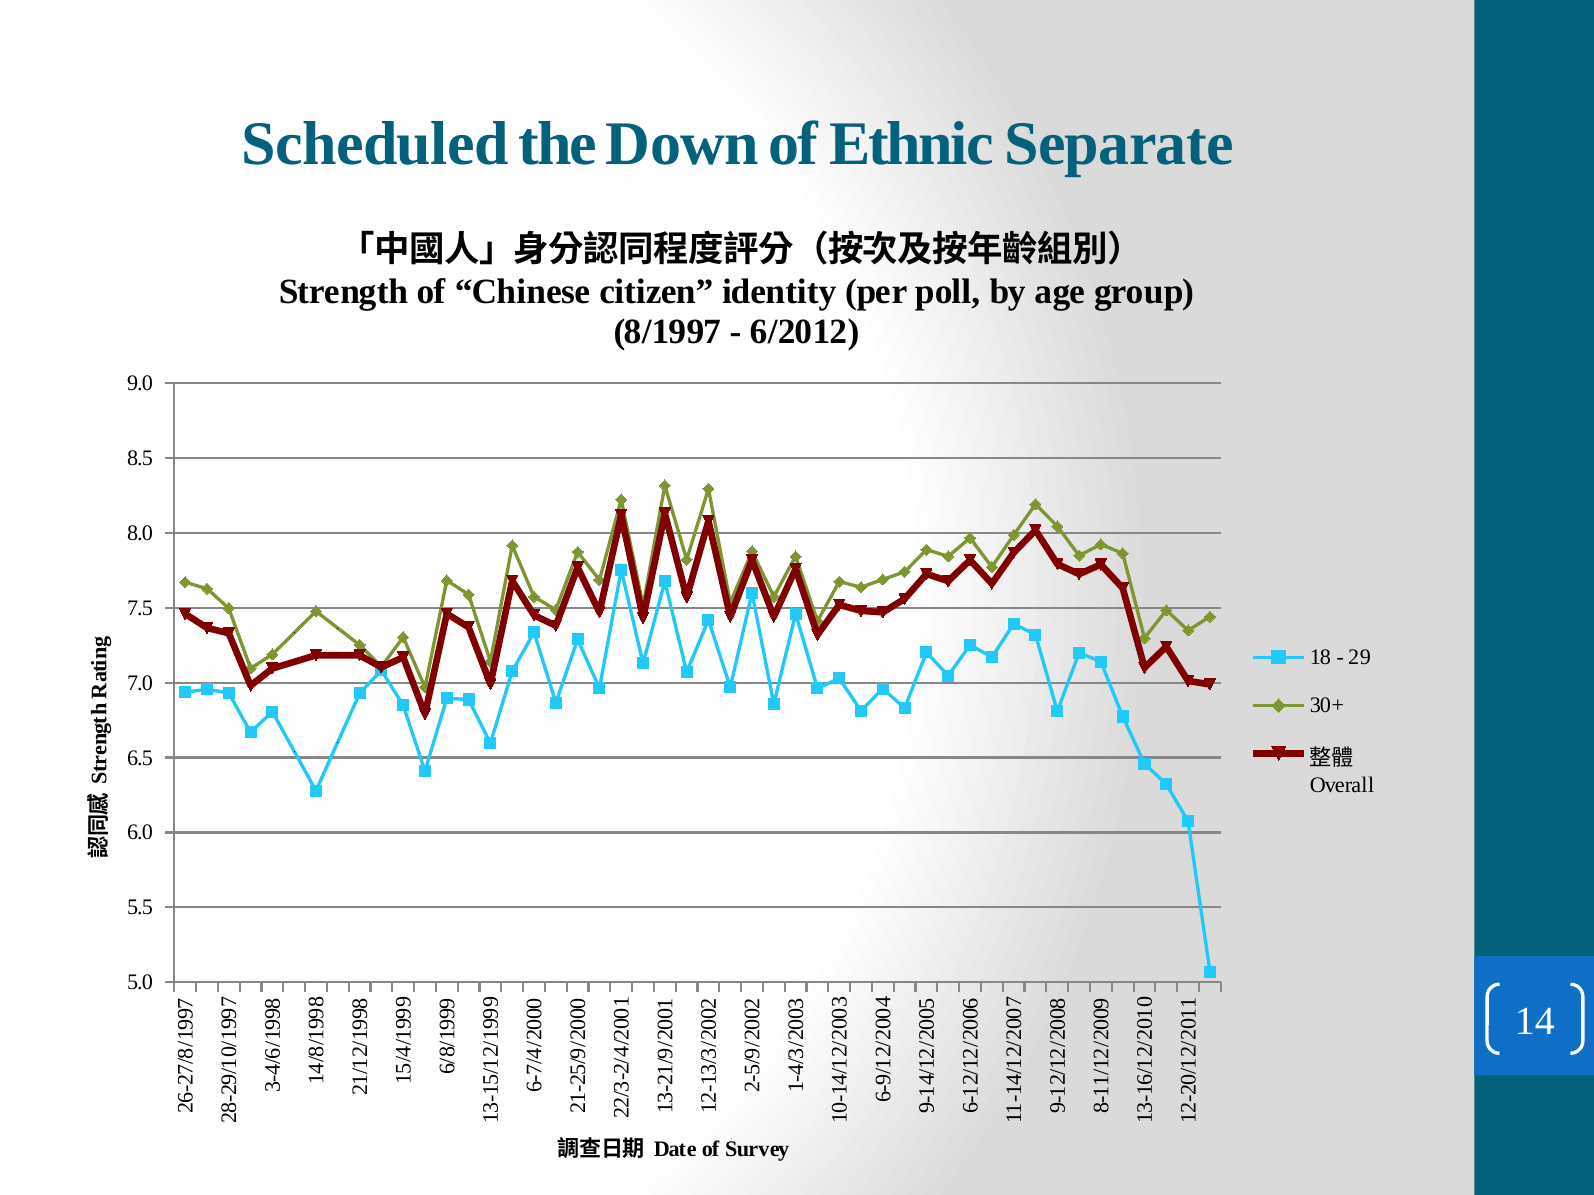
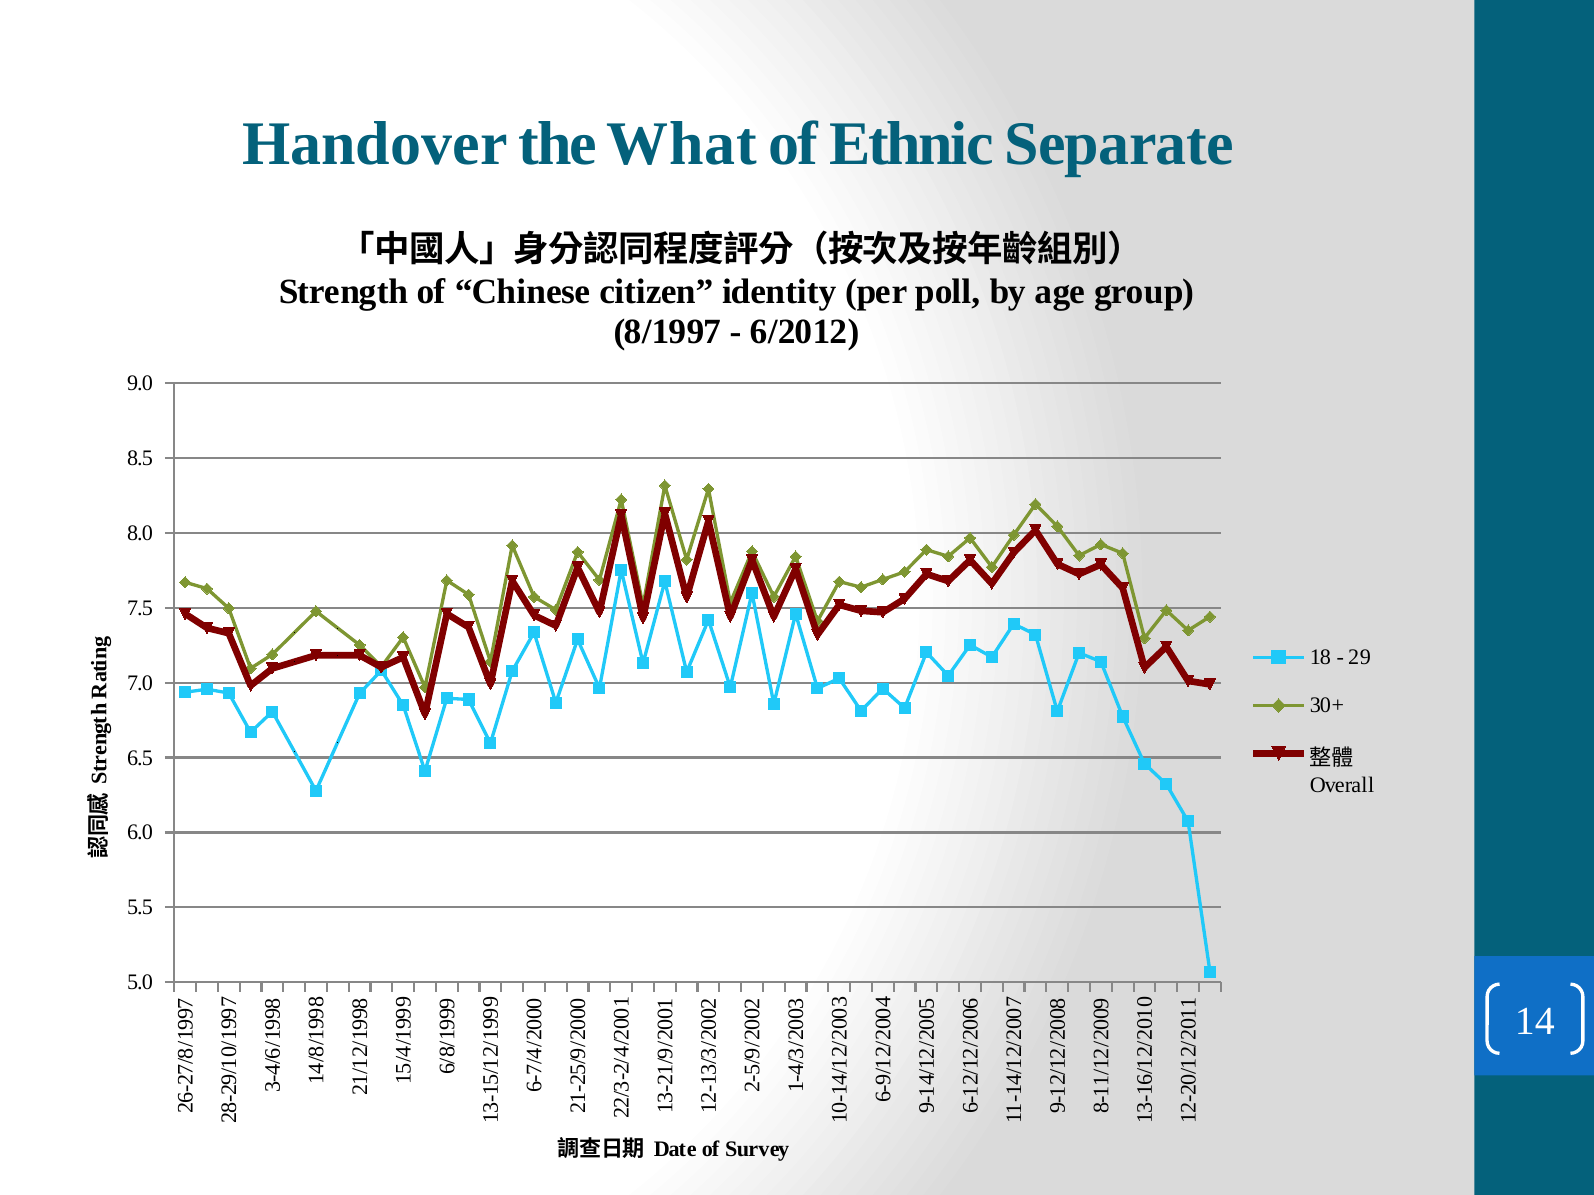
Scheduled: Scheduled -> Handover (375, 144)
Down: Down -> What (682, 144)
